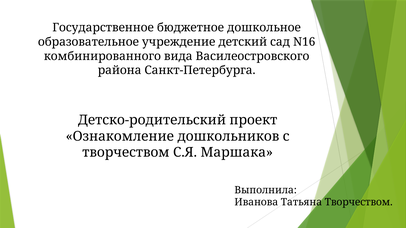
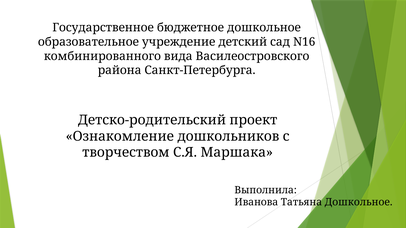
Татьяна Творчеством: Творчеством -> Дошкольное (359, 203)
